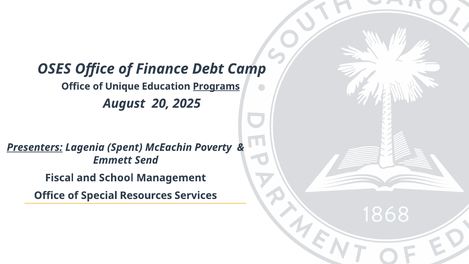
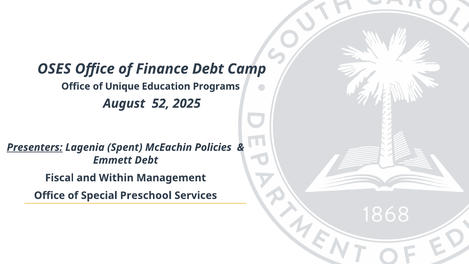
Programs underline: present -> none (216, 86)
20: 20 -> 52 (161, 103)
Poverty: Poverty -> Policies (213, 147)
Emmett Send: Send -> Debt (146, 160)
School: School -> Within (116, 178)
Resources: Resources -> Preschool (146, 195)
